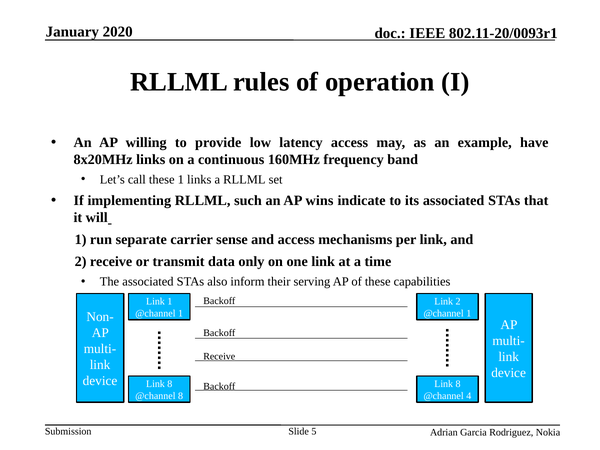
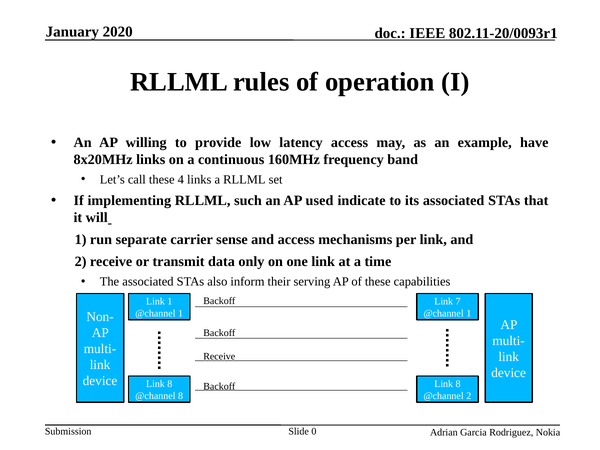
these 1: 1 -> 4 (181, 180)
wins: wins -> used (319, 201)
Link 2: 2 -> 7 (458, 301)
@channel 4: 4 -> 2 (469, 396)
5: 5 -> 0 (314, 432)
